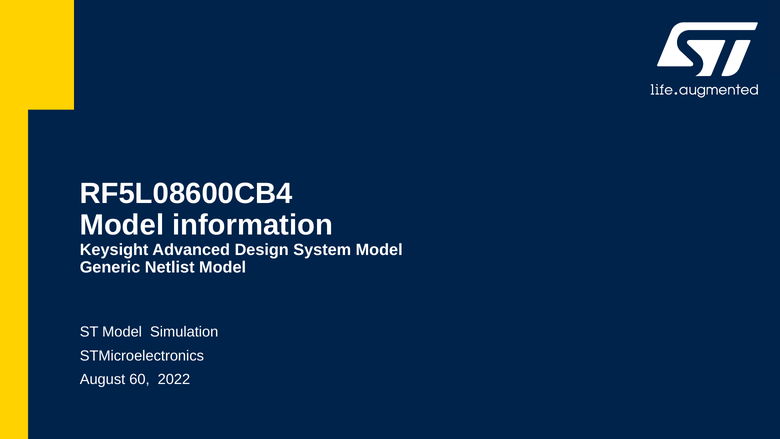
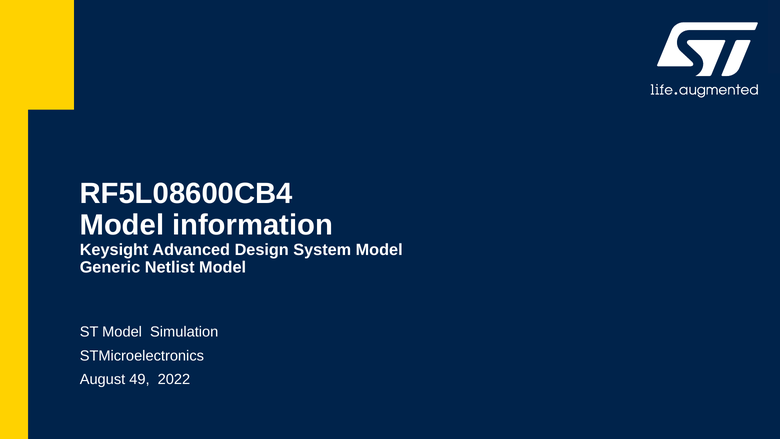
60: 60 -> 49 (139, 379)
